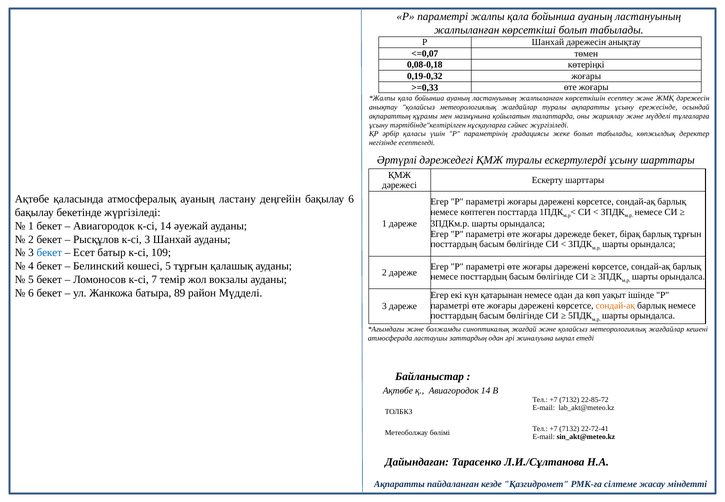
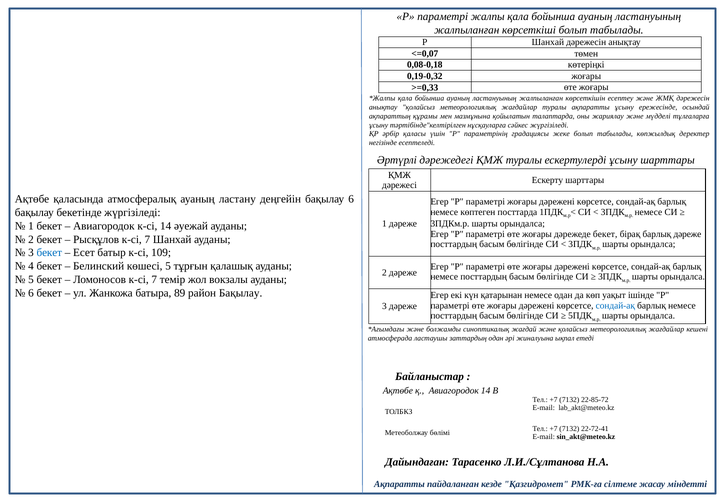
барлық тұрғын: тұрғын -> дәреже (687, 234)
Рысқұлов к-сі 3: 3 -> 7 (147, 239)
район Мүдделі: Мүдделі -> Бақылау (241, 293)
сондай-ақ colour: orange -> blue (615, 306)
